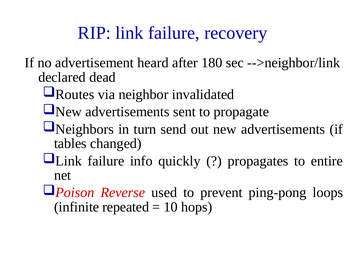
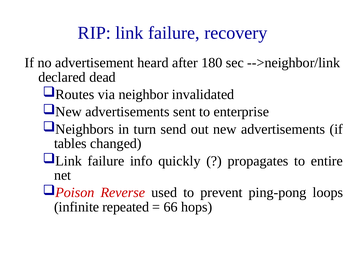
propagate: propagate -> enterprise (241, 112)
10: 10 -> 66 (171, 207)
